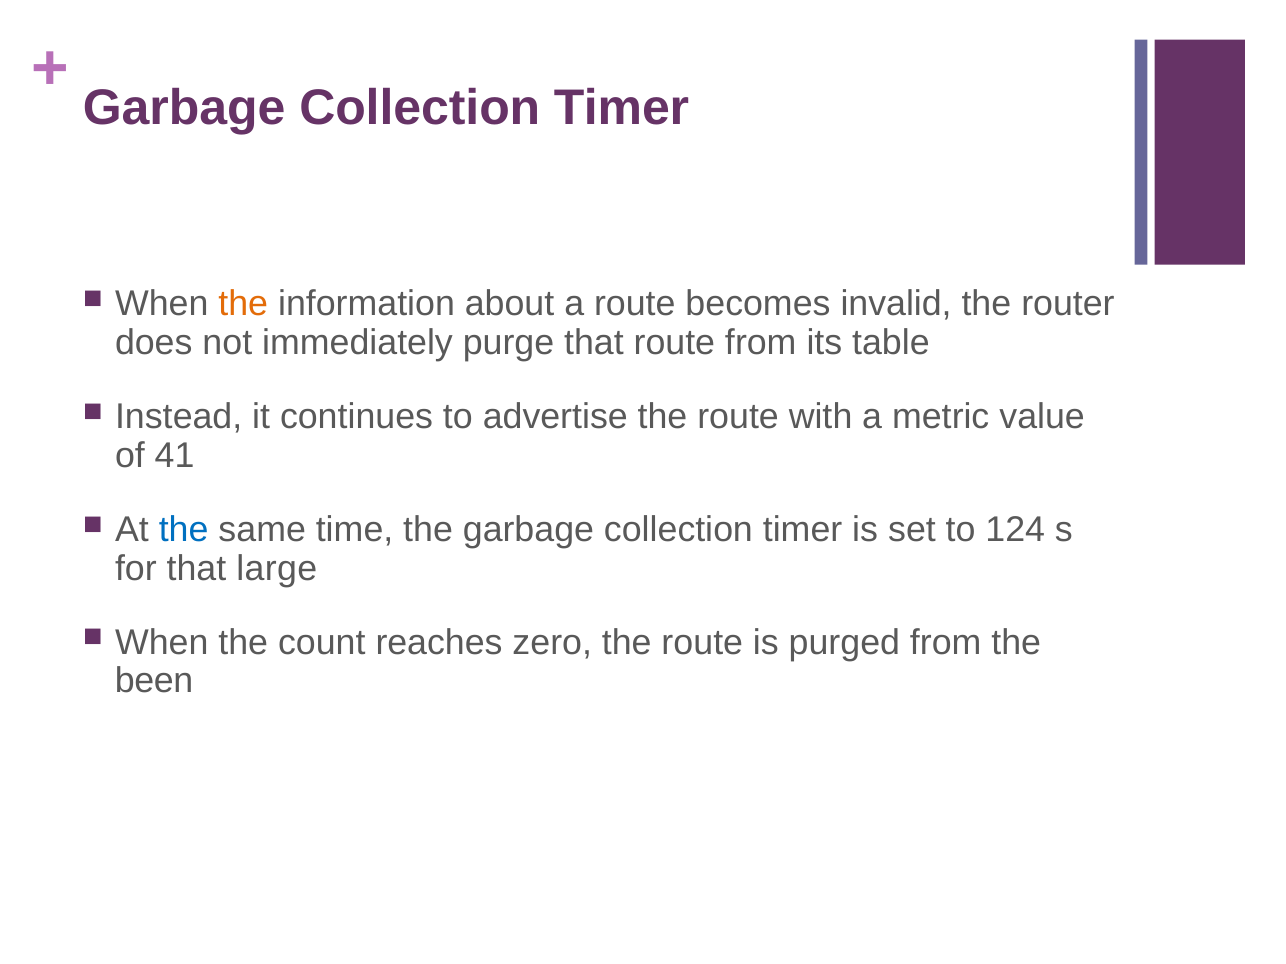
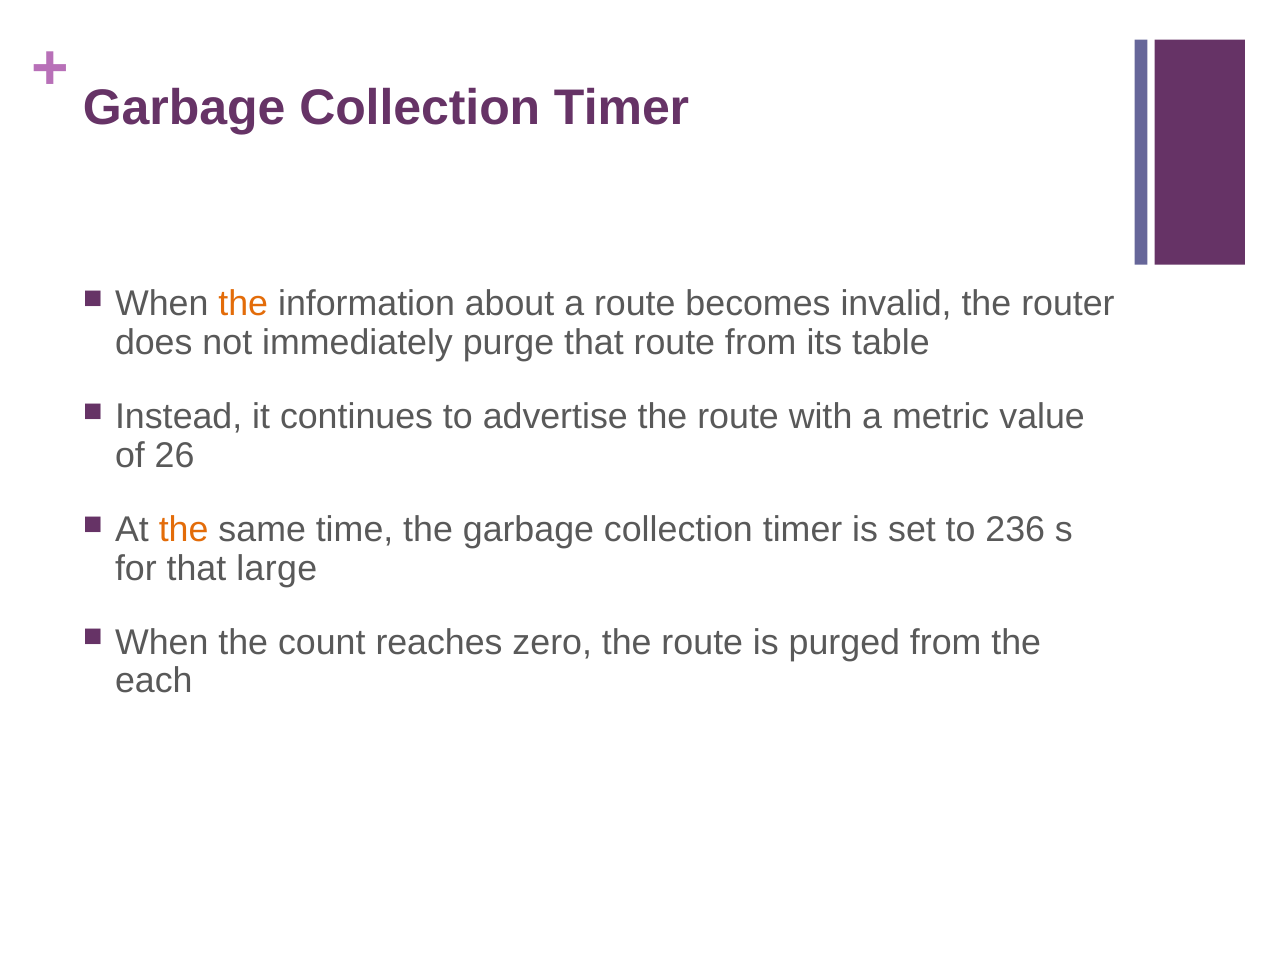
41: 41 -> 26 (175, 456)
the colour: blue -> orange (184, 530)
124: 124 -> 236 (1015, 530)
been: been -> each (154, 681)
